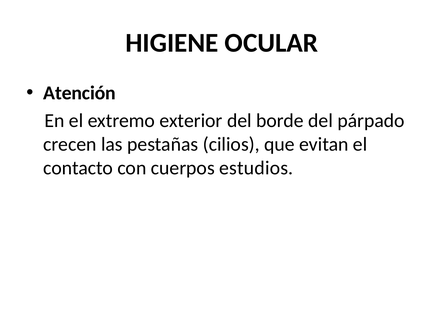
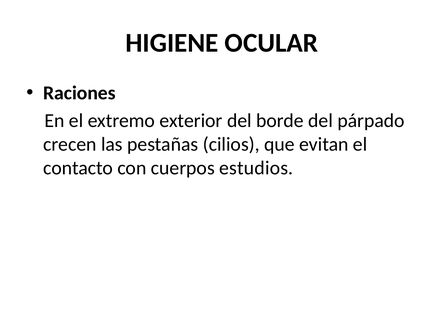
Atención: Atención -> Raciones (79, 93)
